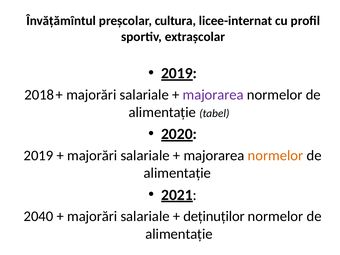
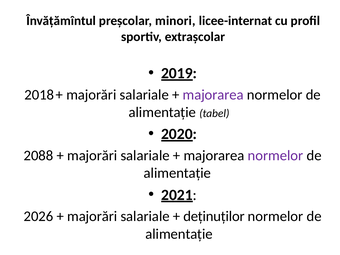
cultura: cultura -> minori (175, 21)
2019: 2019 -> 2088 (38, 156)
normelor colour: orange -> purple (275, 156)
2040: 2040 -> 2026 (38, 216)
